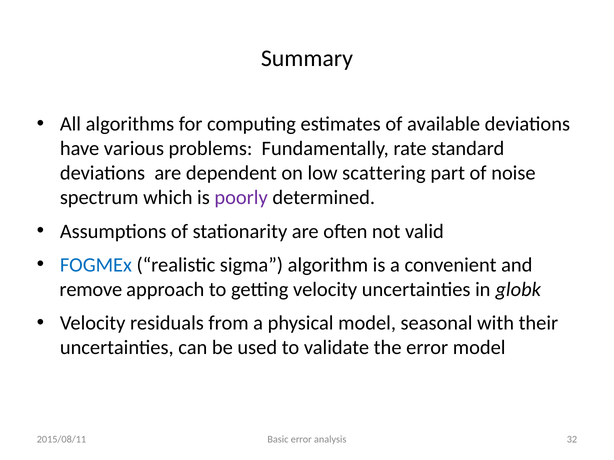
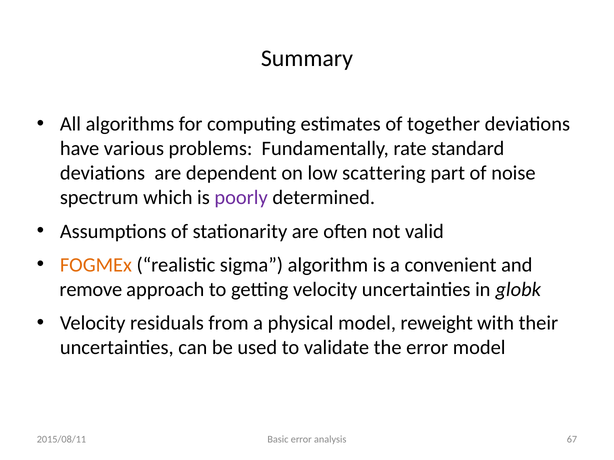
available: available -> together (444, 124)
FOGMEx colour: blue -> orange (96, 265)
seasonal: seasonal -> reweight (437, 323)
32: 32 -> 67 (572, 440)
